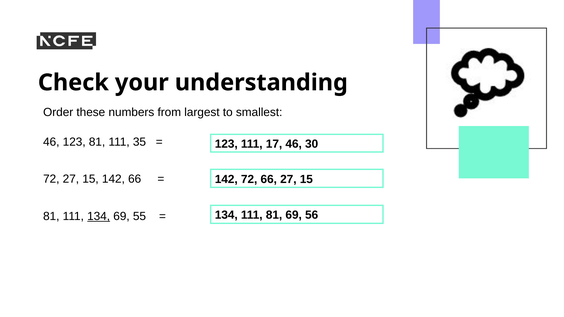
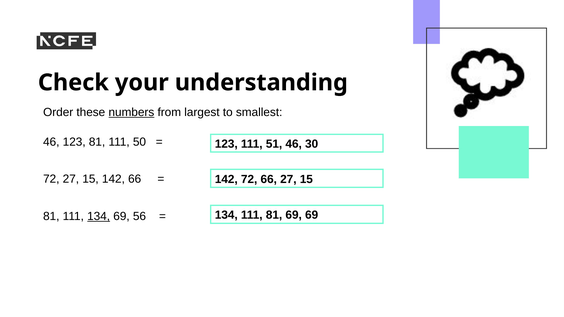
numbers underline: none -> present (131, 112)
35: 35 -> 50 (139, 142)
17: 17 -> 51 (274, 144)
69 56: 56 -> 69 (312, 215)
55: 55 -> 56 (139, 216)
